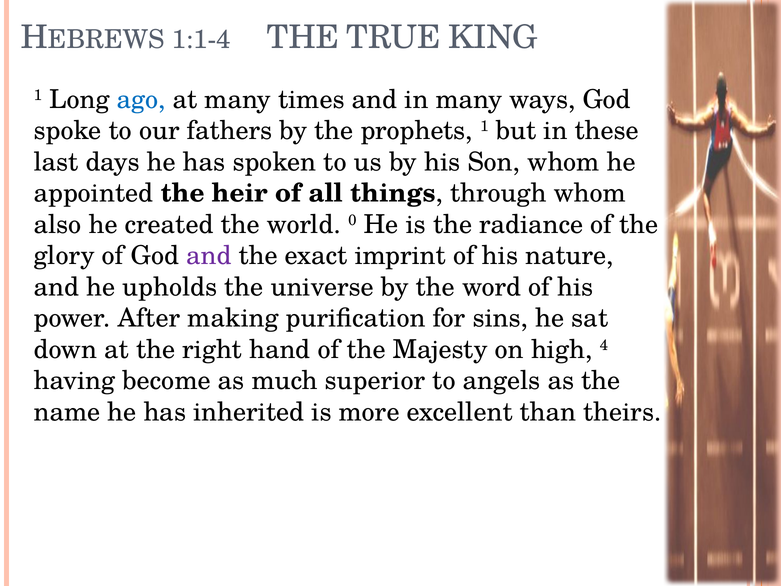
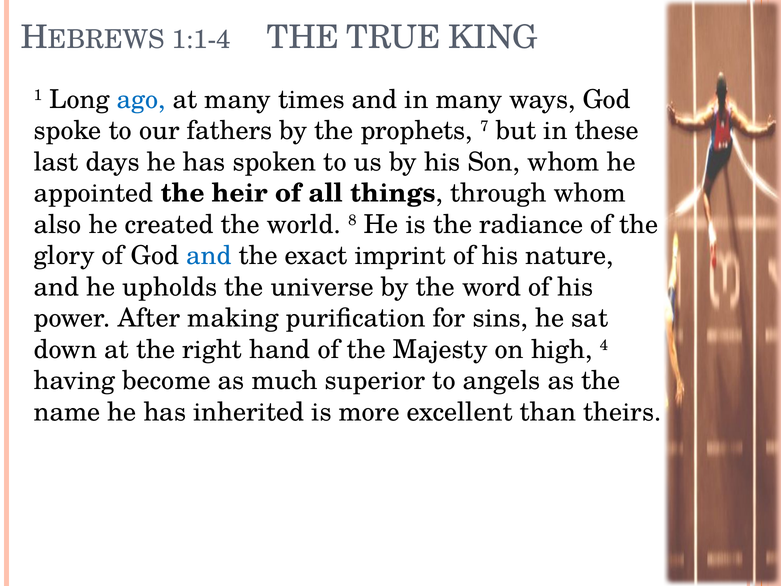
prophets 1: 1 -> 7 (484, 126)
0: 0 -> 8 (352, 220)
and colour: purple -> blue (209, 256)
